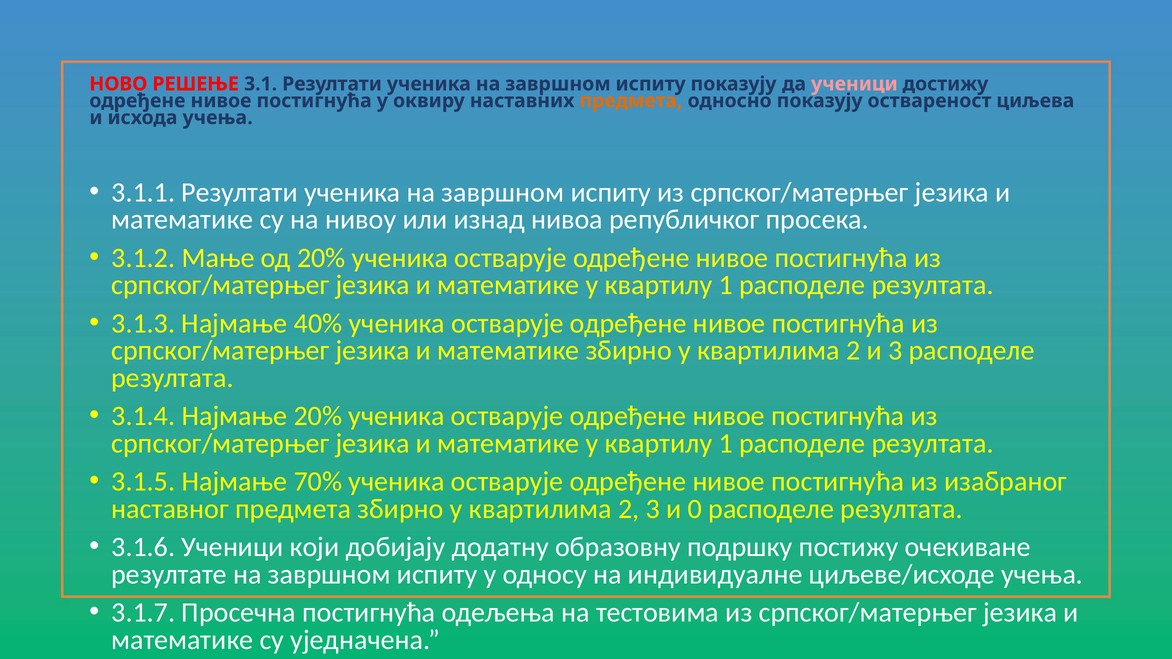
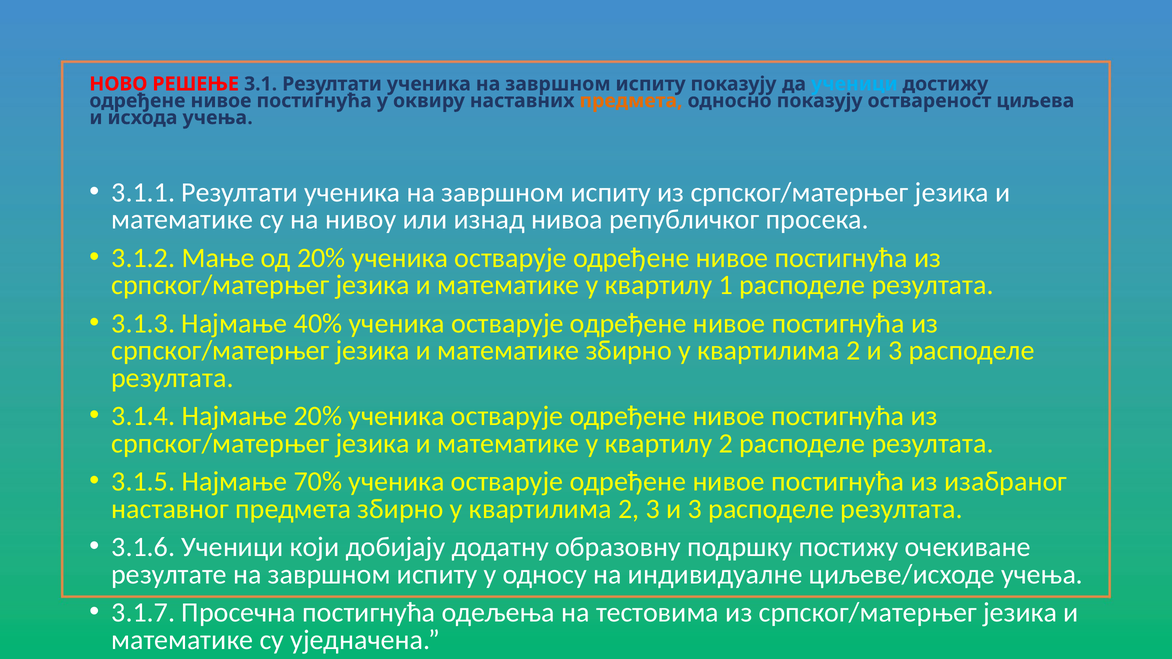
ученици colour: pink -> light blue (854, 84)
1: 1 -> 2 (726, 444)
3 и 0: 0 -> 3 (695, 509)
